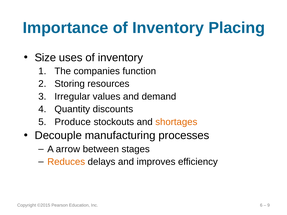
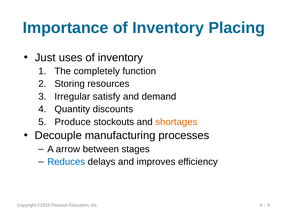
Size: Size -> Just (45, 58)
companies: companies -> completely (97, 71)
values: values -> satisfy (107, 97)
Reduces colour: orange -> blue (66, 162)
